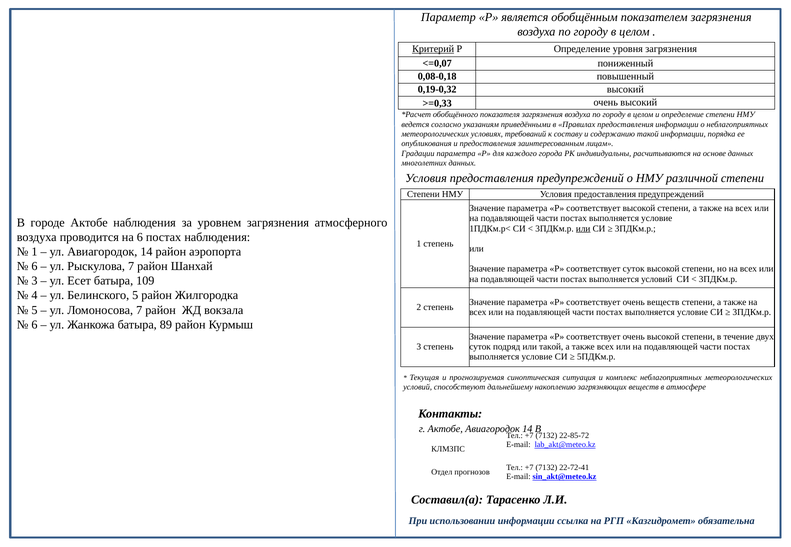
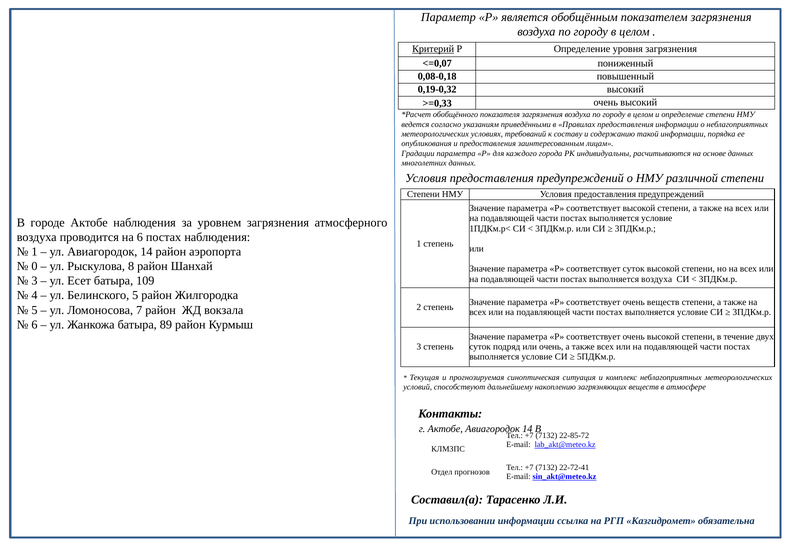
или underline: present -> none (583, 229)
6: 6 -> 0 (34, 267)
Рыскулова 7: 7 -> 8 (131, 267)
выполняется условий: условий -> воздуха (657, 279)
или такой: такой -> очень (551, 347)
